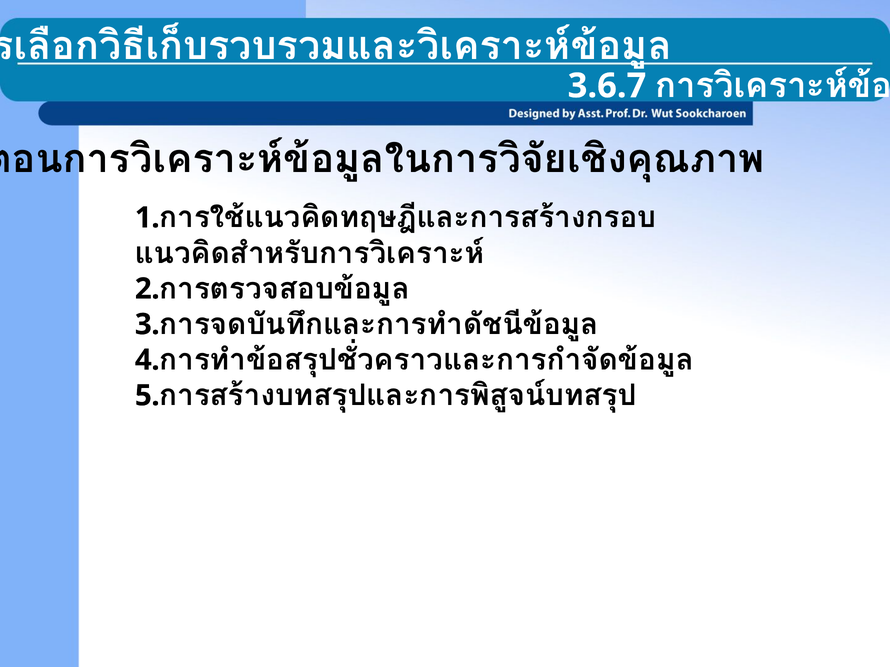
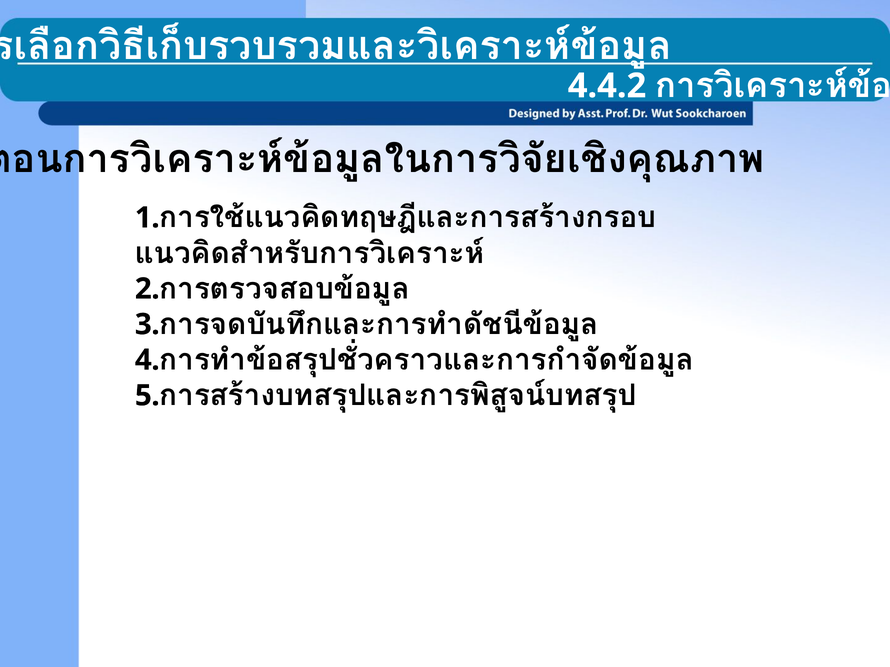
3.6.7: 3.6.7 -> 4.4.2 (607, 86)
